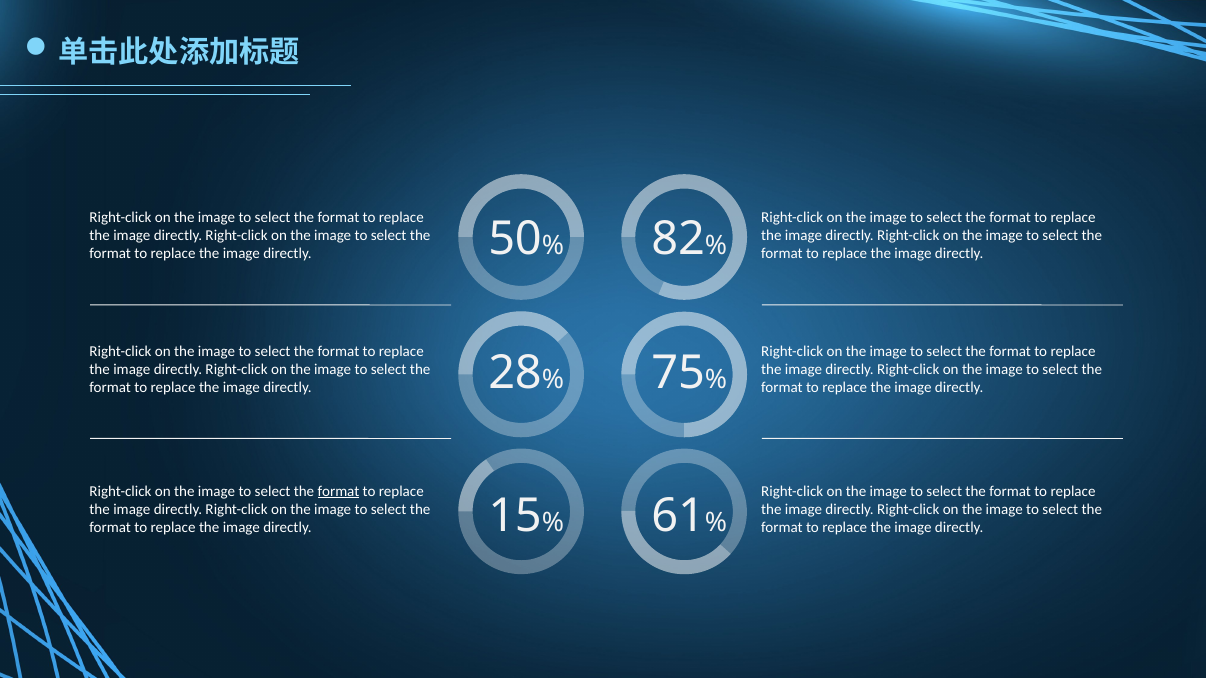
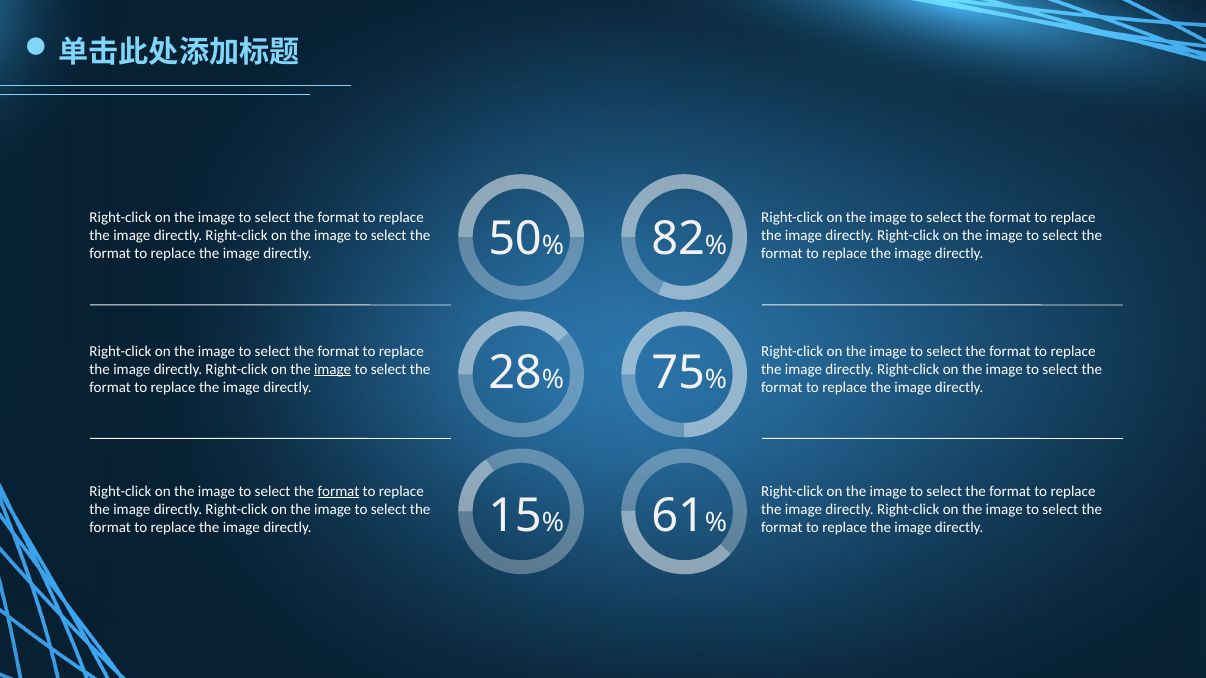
image underline: none -> present (333, 369)
